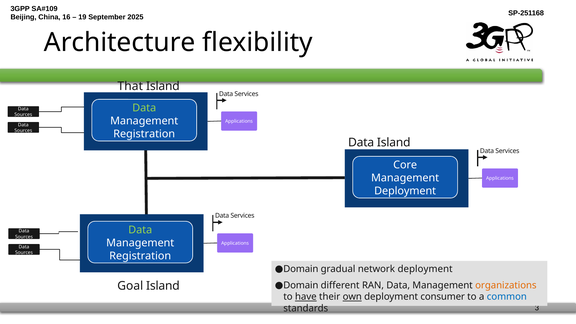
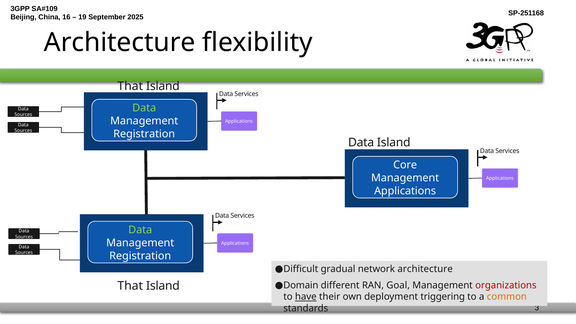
Deployment: Deployment -> Applications (405, 191)
Domain: Domain -> Difficult (301, 269)
network deployment: deployment -> architecture (425, 269)
RAN Data: Data -> Goal (398, 285)
organizations colour: orange -> red (506, 285)
Goal: Goal -> That (130, 286)
own underline: present -> none (352, 297)
consumer: consumer -> triggering (443, 297)
common colour: blue -> orange (507, 297)
